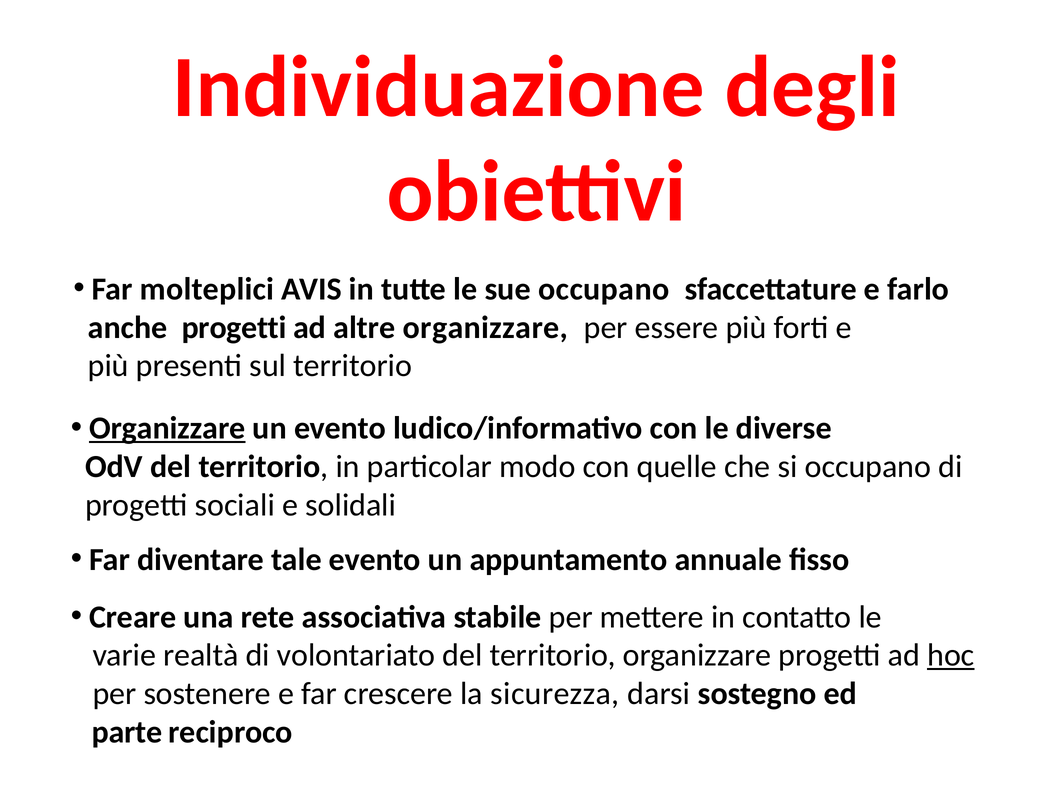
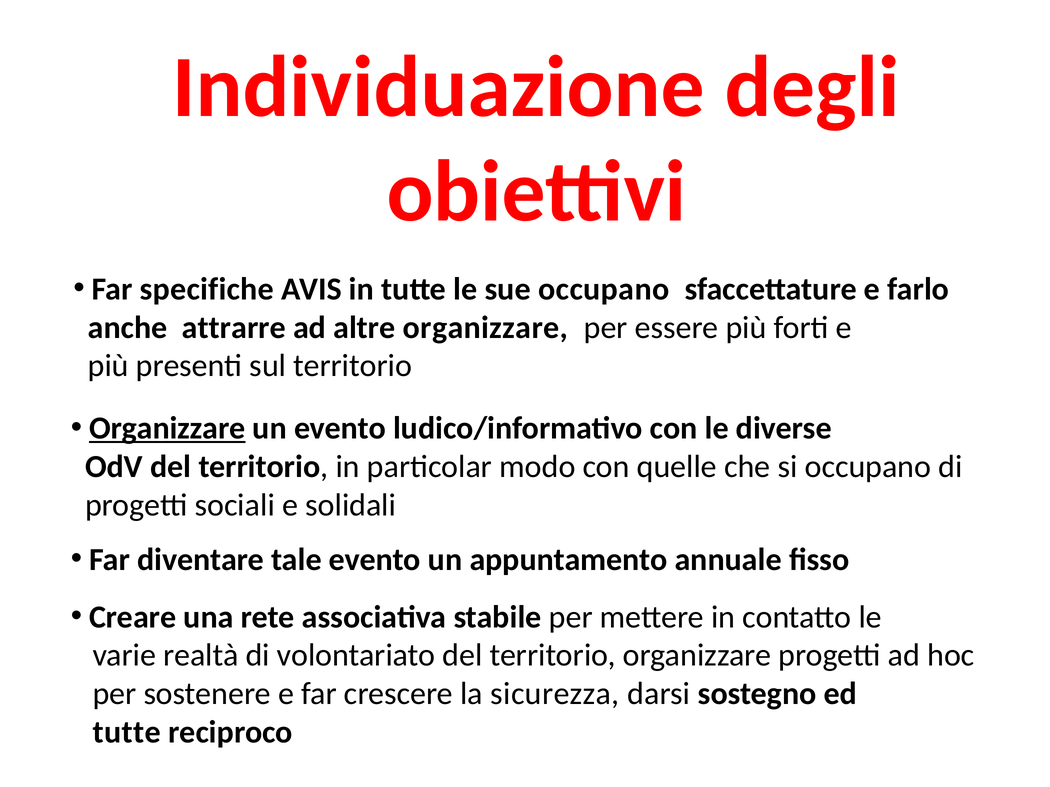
molteplici: molteplici -> specifiche (207, 289)
anche progetti: progetti -> attrarre (234, 328)
hoc underline: present -> none (951, 656)
parte: parte -> tutte (127, 733)
